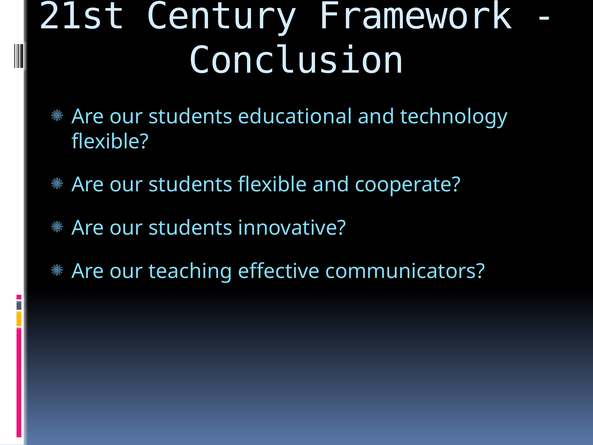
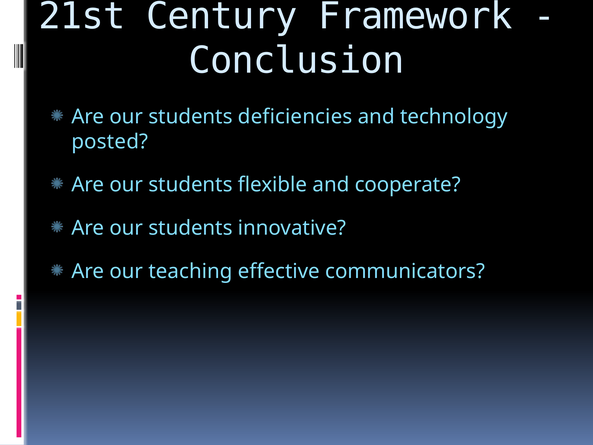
educational: educational -> deficiencies (295, 117)
flexible: flexible -> posted (110, 141)
